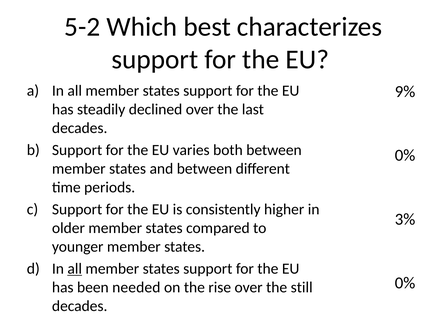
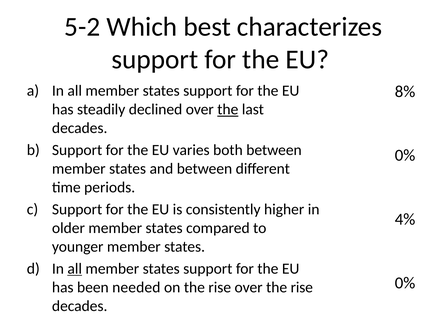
9%: 9% -> 8% (405, 92)
the underline: none -> present (228, 109)
3%: 3% -> 4% (405, 219)
over the still: still -> rise (302, 288)
